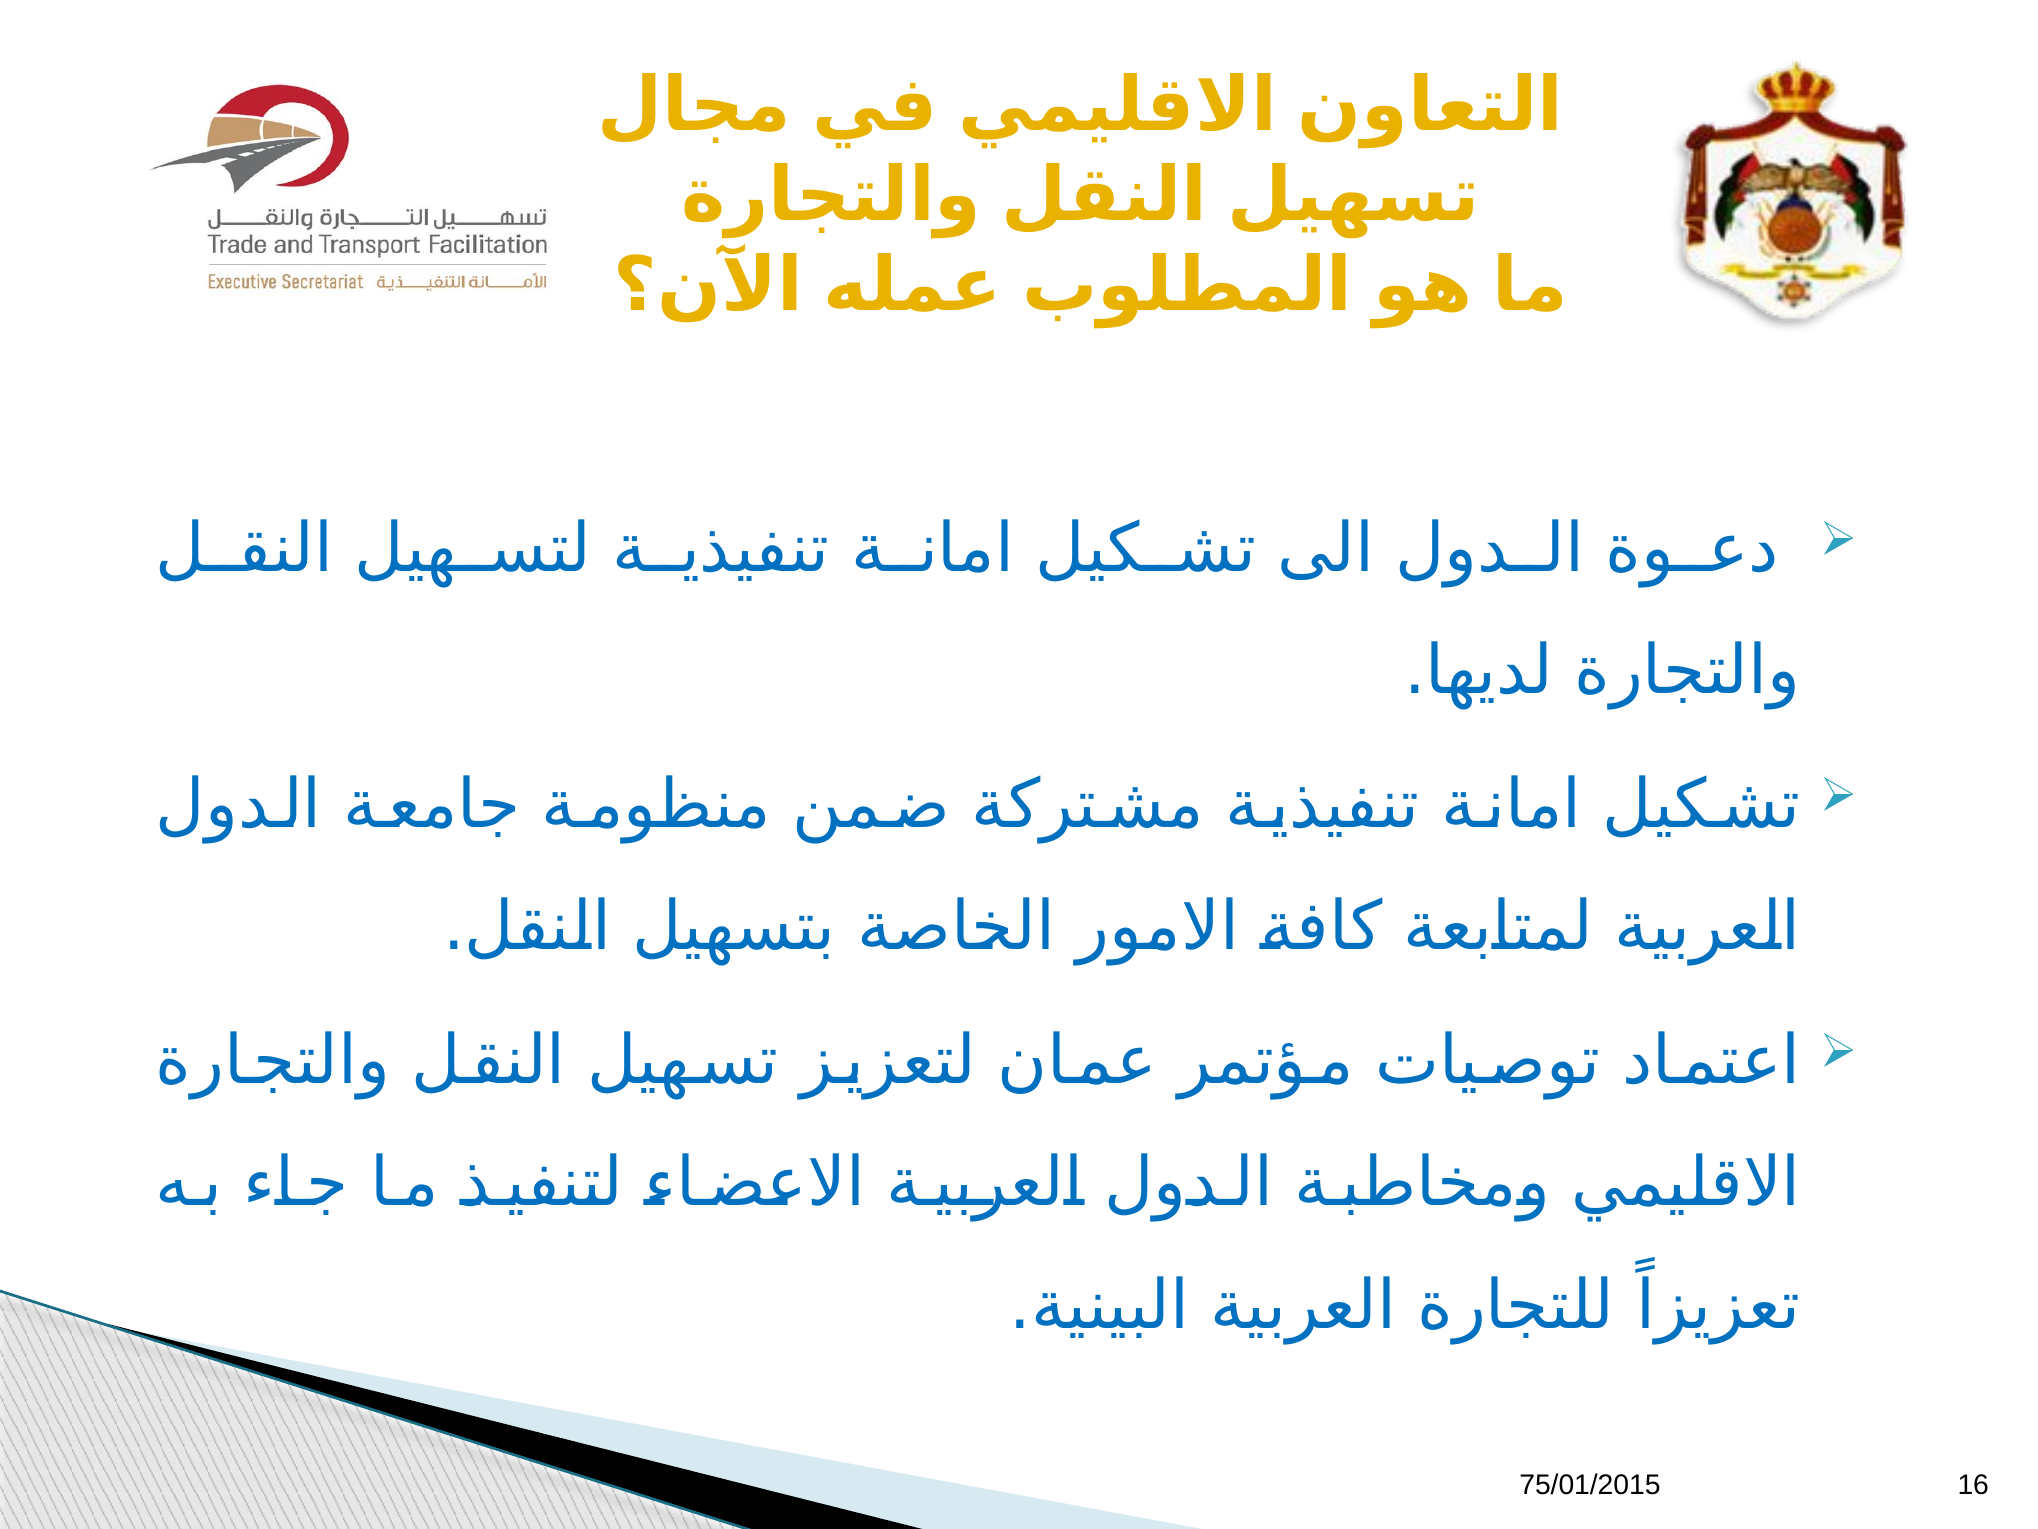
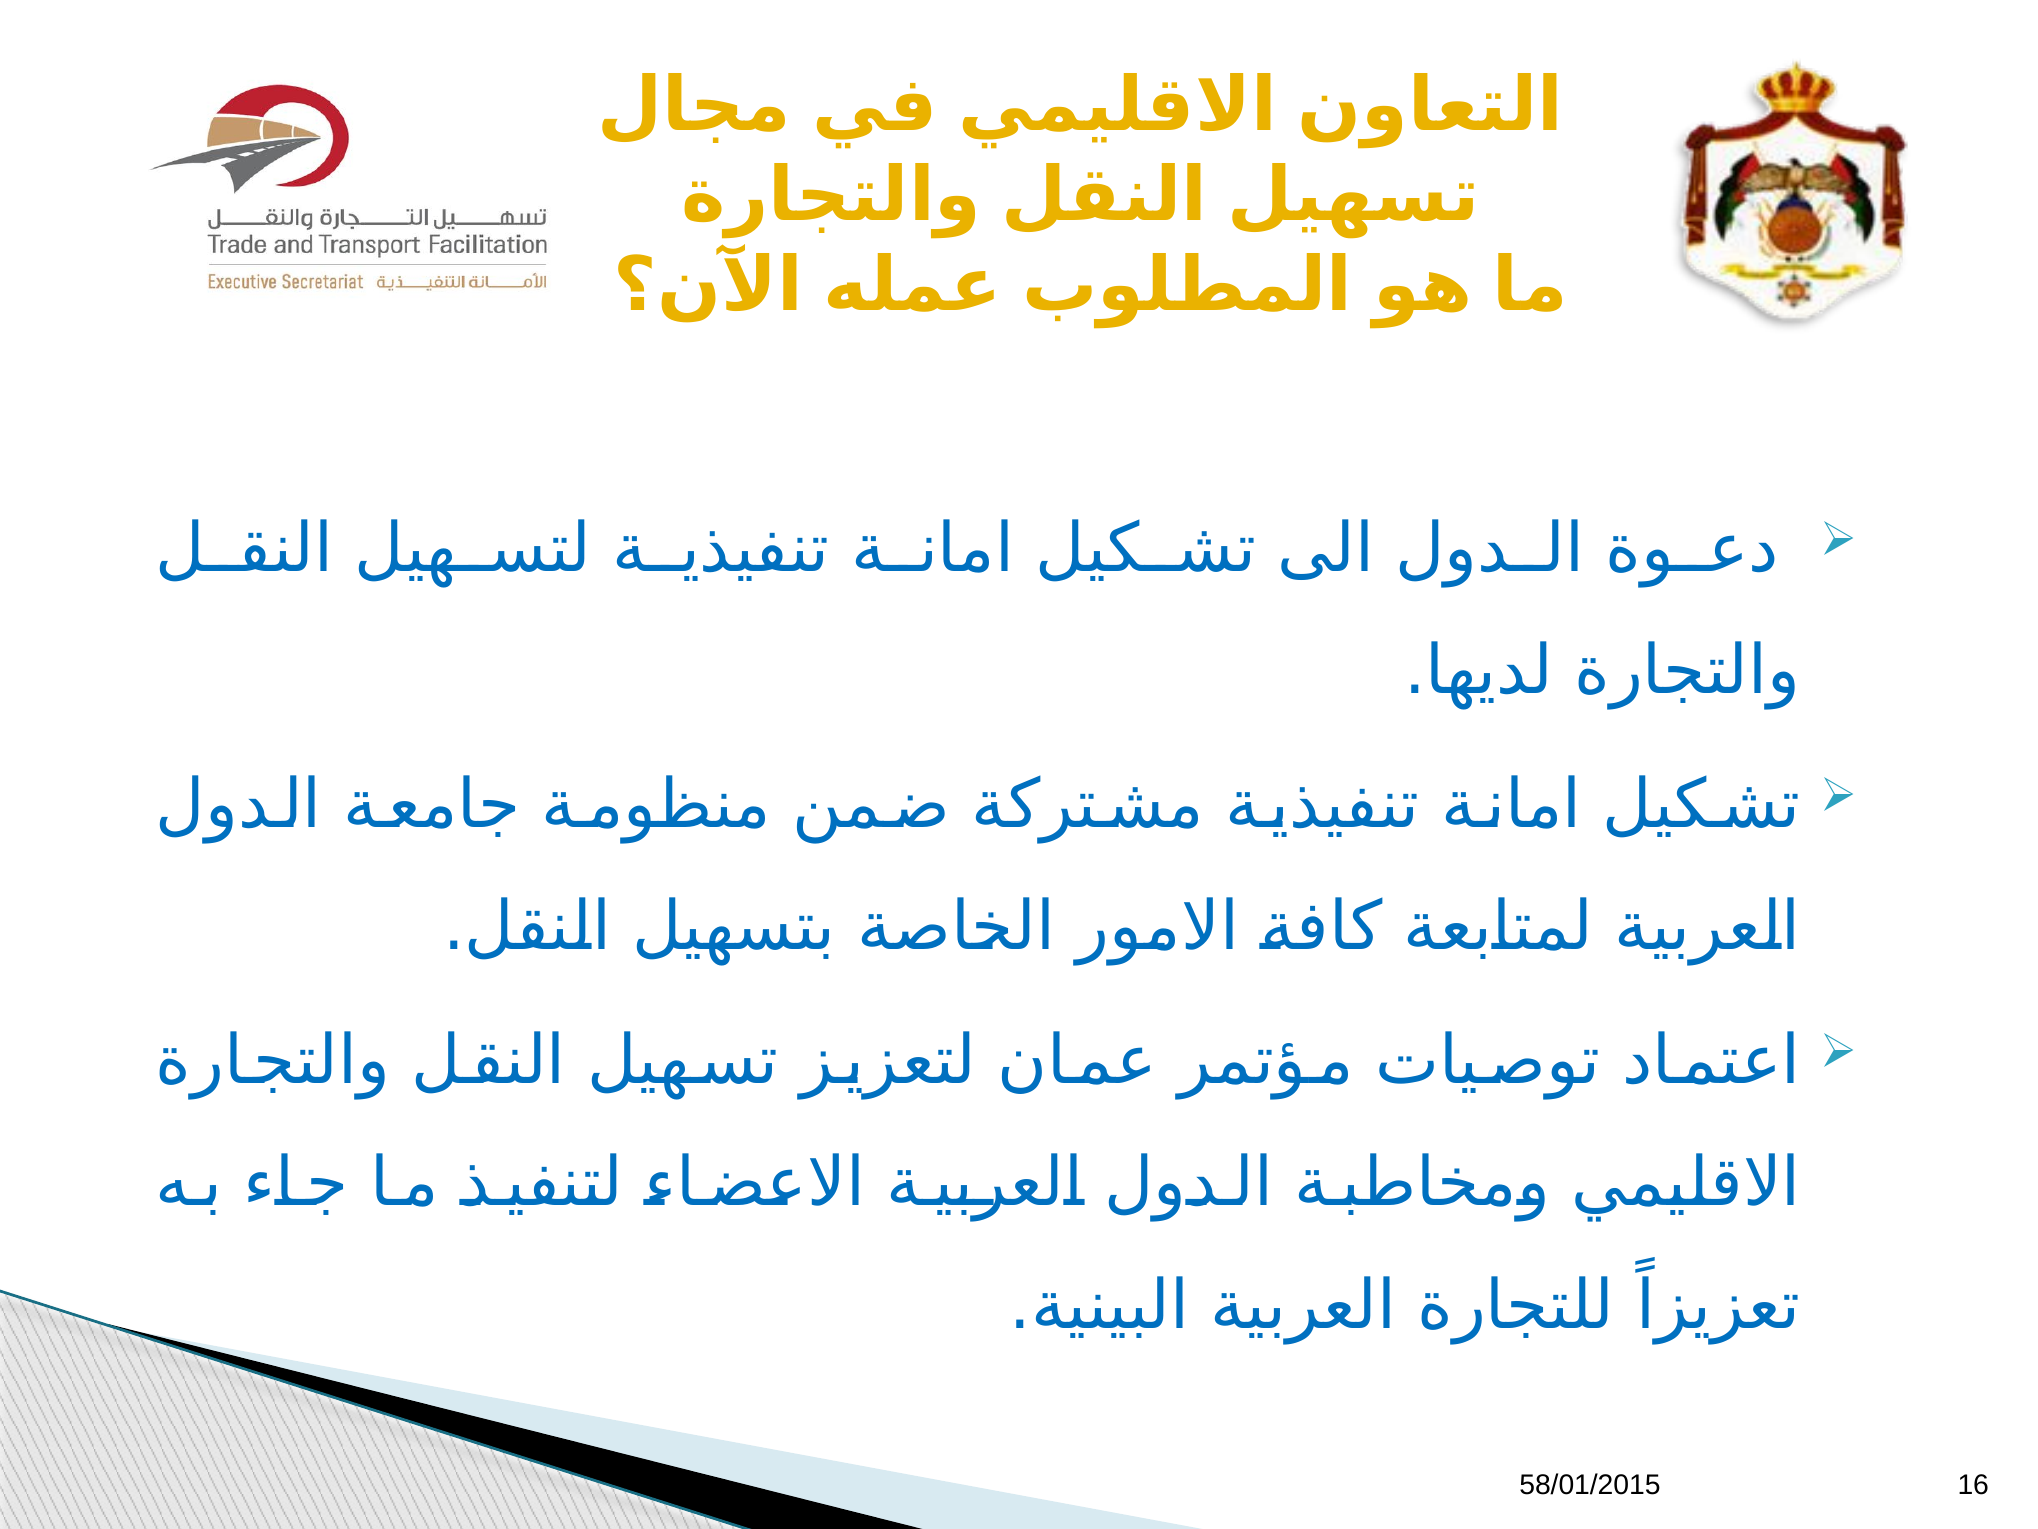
75/01/2015: 75/01/2015 -> 58/01/2015 (1590, 1485)
